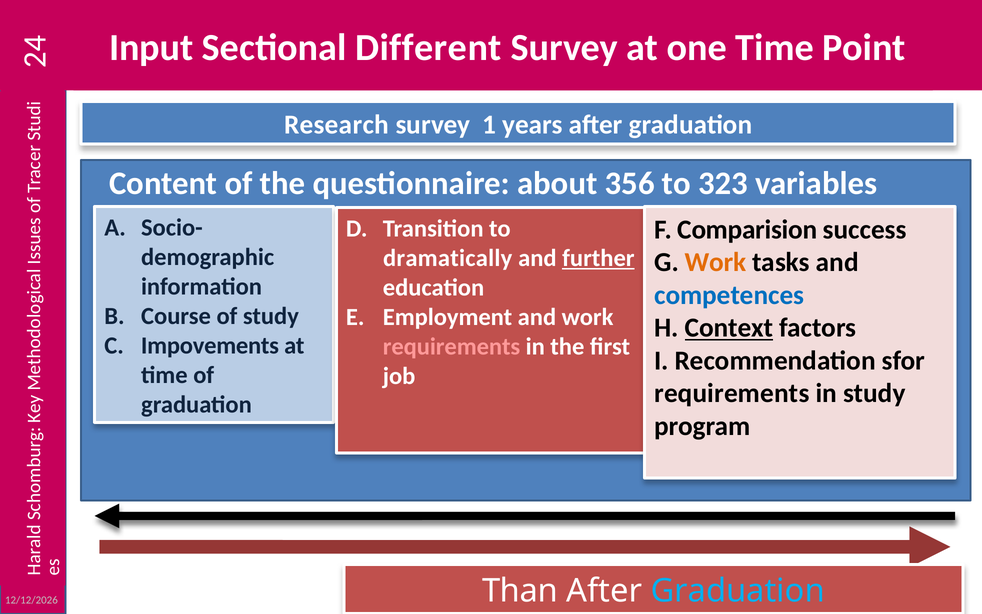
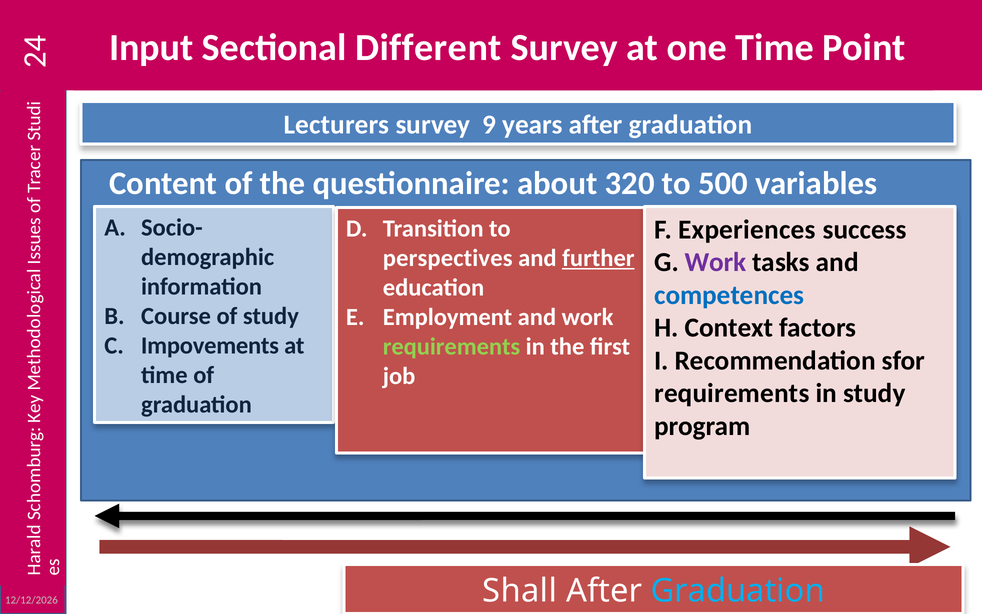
Research: Research -> Lecturers (337, 125)
1: 1 -> 9 (489, 125)
356: 356 -> 320 (630, 183)
323: 323 -> 500 (723, 183)
Comparision: Comparision -> Experiences (747, 230)
dramatically: dramatically -> perspectives (448, 258)
Work colour: orange -> purple (716, 262)
Context underline: present -> none (729, 328)
requirements colour: pink -> light green (452, 347)
Than: Than -> Shall (520, 591)
